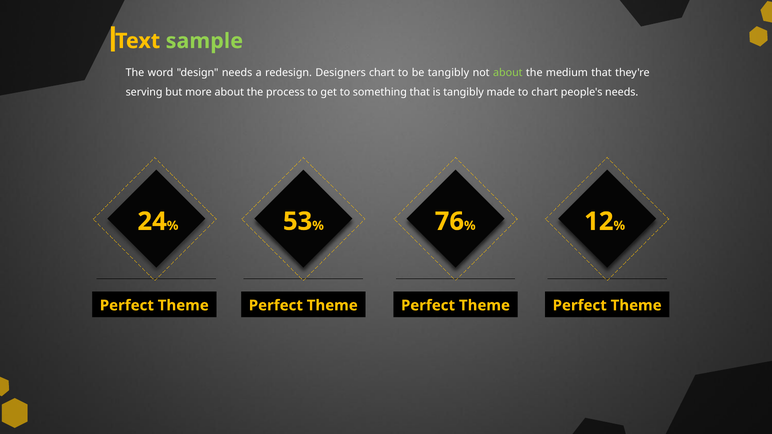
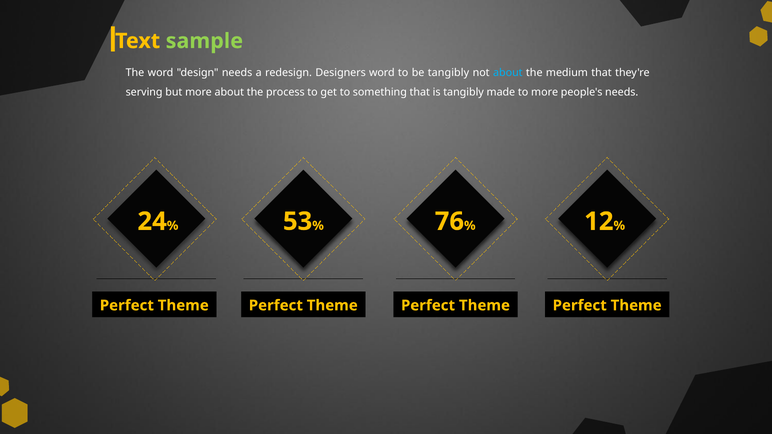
Designers chart: chart -> word (382, 73)
about colour: light green -> light blue (508, 73)
to chart: chart -> more (545, 92)
